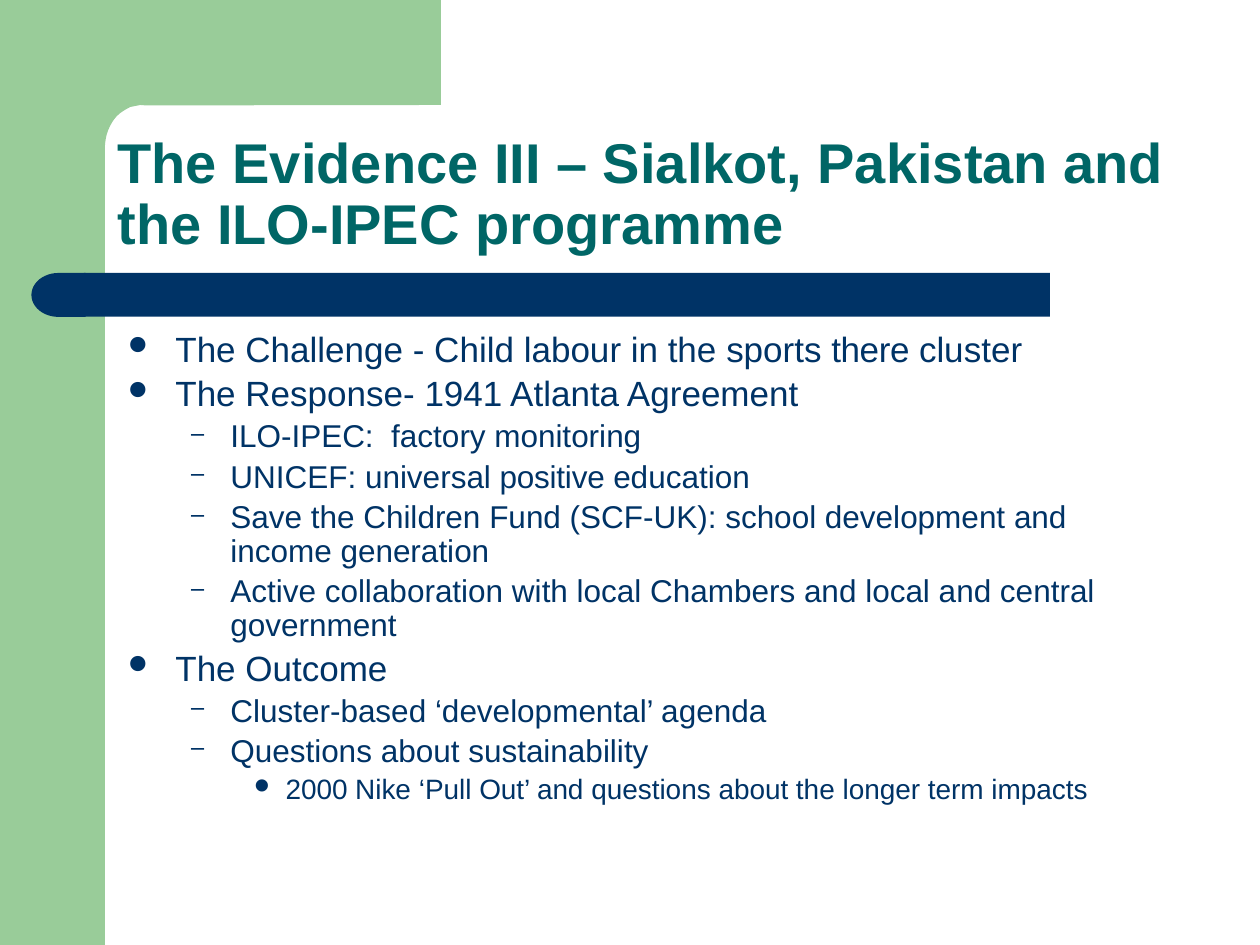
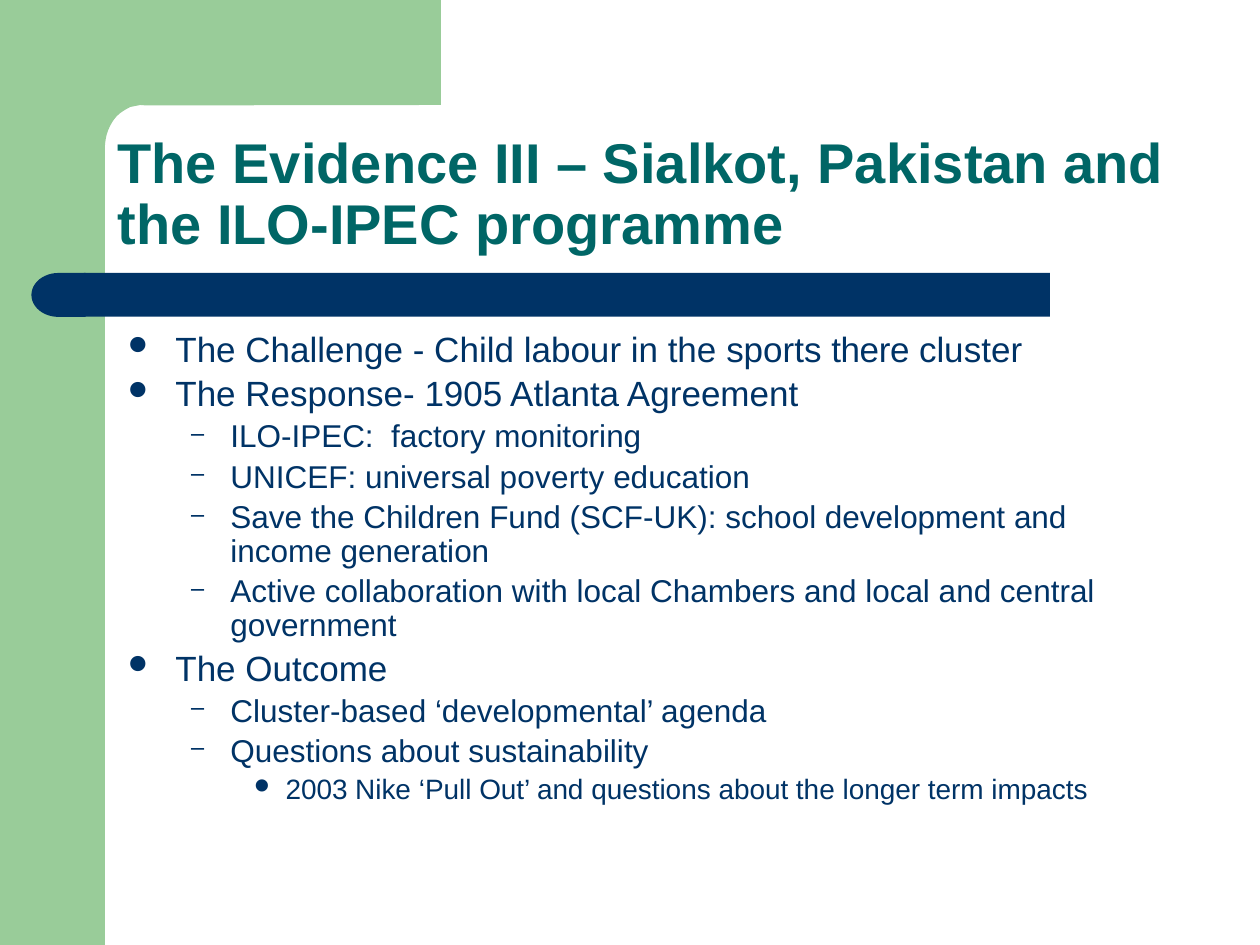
1941: 1941 -> 1905 (463, 395)
positive: positive -> poverty (552, 478)
2000: 2000 -> 2003 (317, 790)
